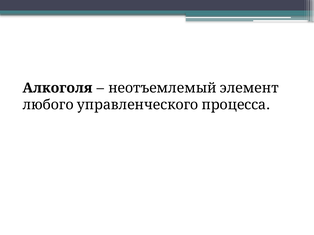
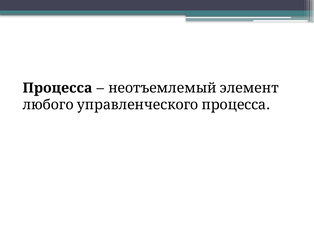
Алкоголя: Алкоголя -> Процесса (57, 88)
